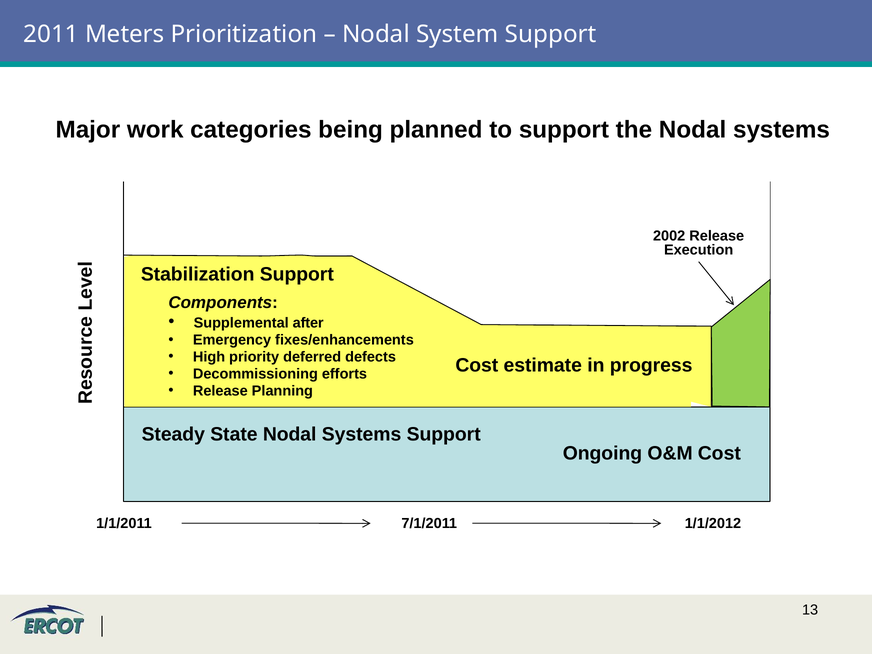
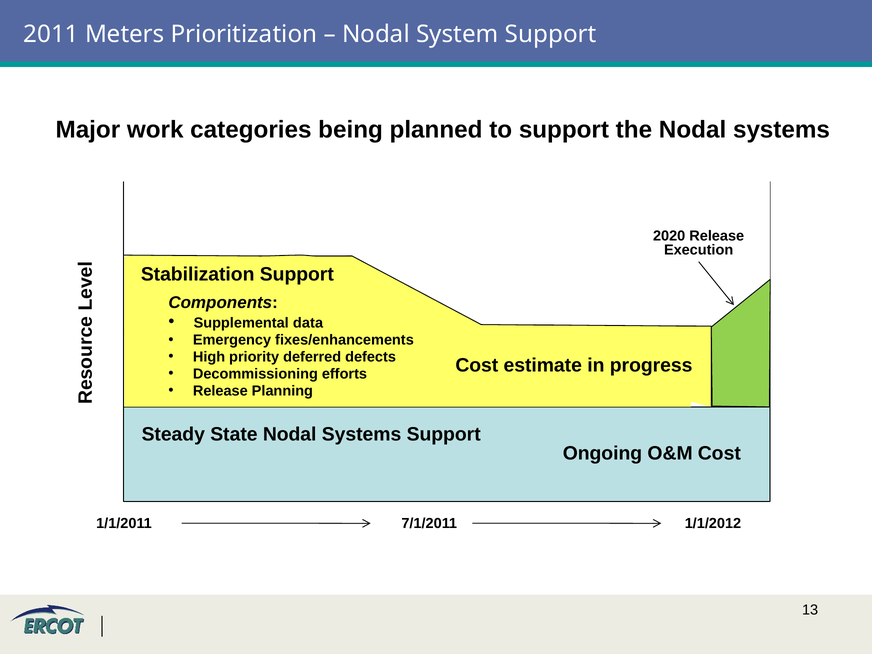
2002: 2002 -> 2020 (669, 236)
after: after -> data (308, 323)
